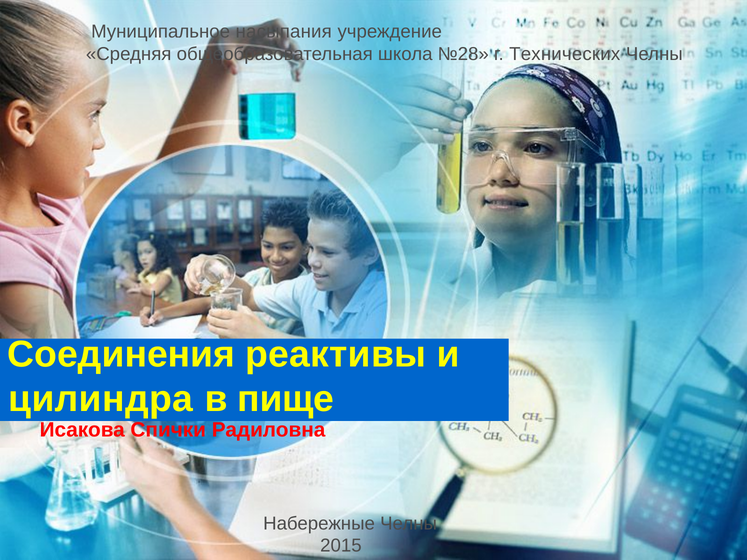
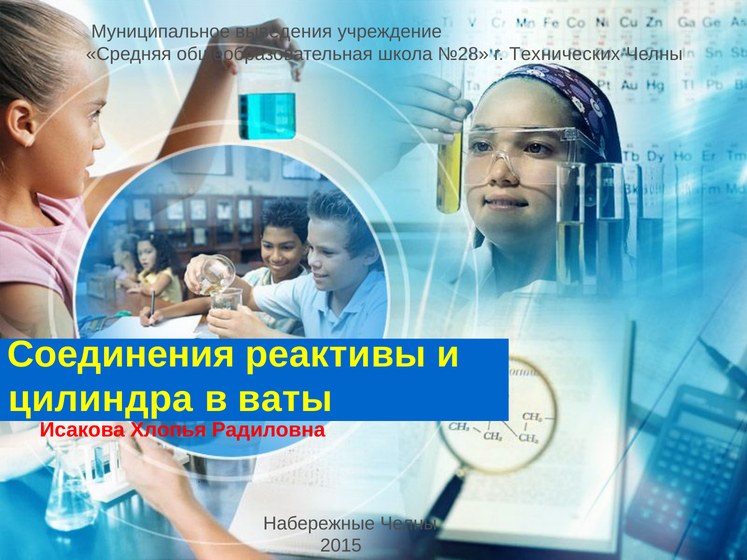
насыпания: насыпания -> выведения (284, 32)
пище: пище -> ваты (285, 399)
Спички: Спички -> Хлопья (168, 430)
